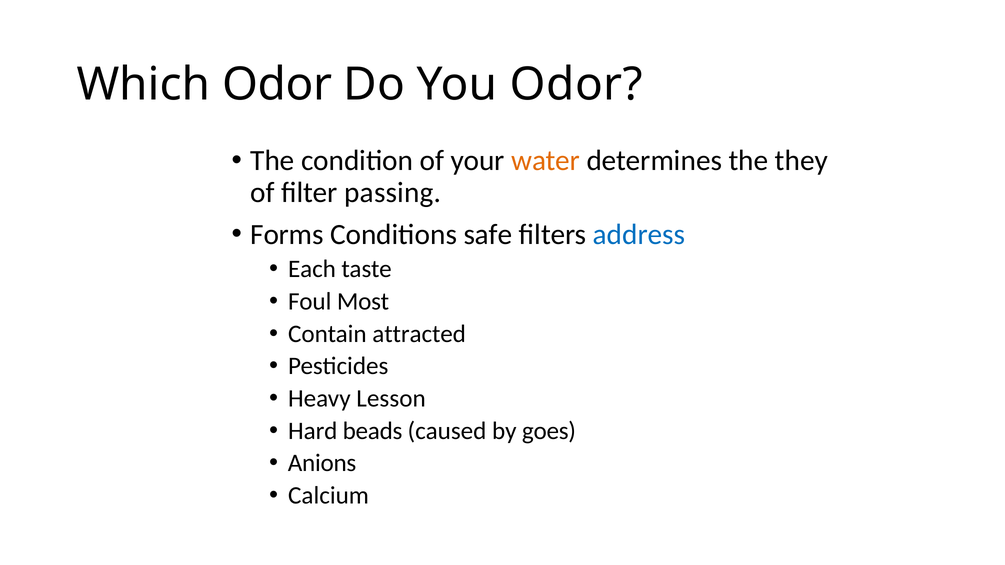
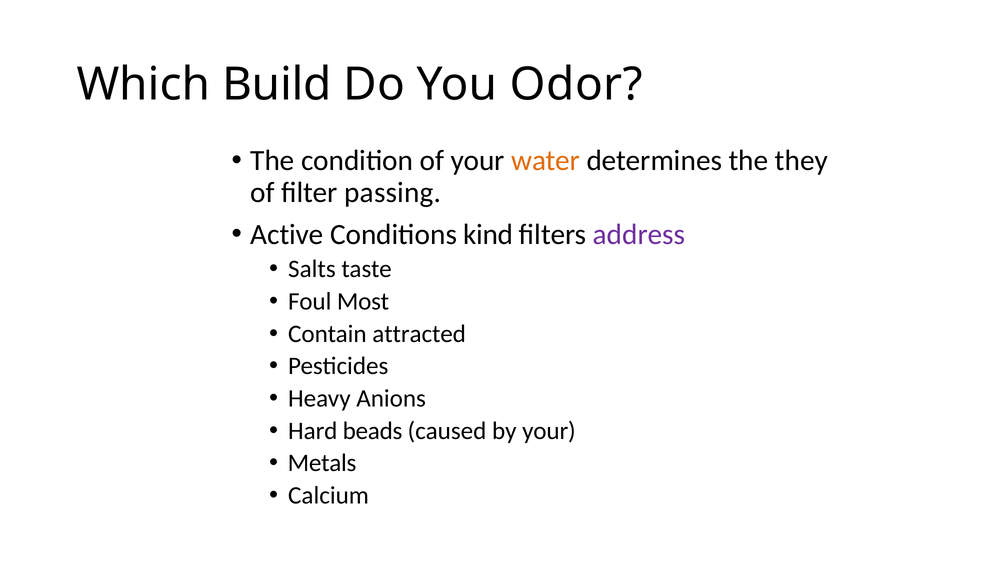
Which Odor: Odor -> Build (277, 84)
Forms: Forms -> Active (287, 235)
safe: safe -> kind (488, 235)
address colour: blue -> purple (639, 235)
Each: Each -> Salts (312, 269)
Lesson: Lesson -> Anions (391, 399)
by goes: goes -> your (549, 431)
Anions: Anions -> Metals (322, 463)
